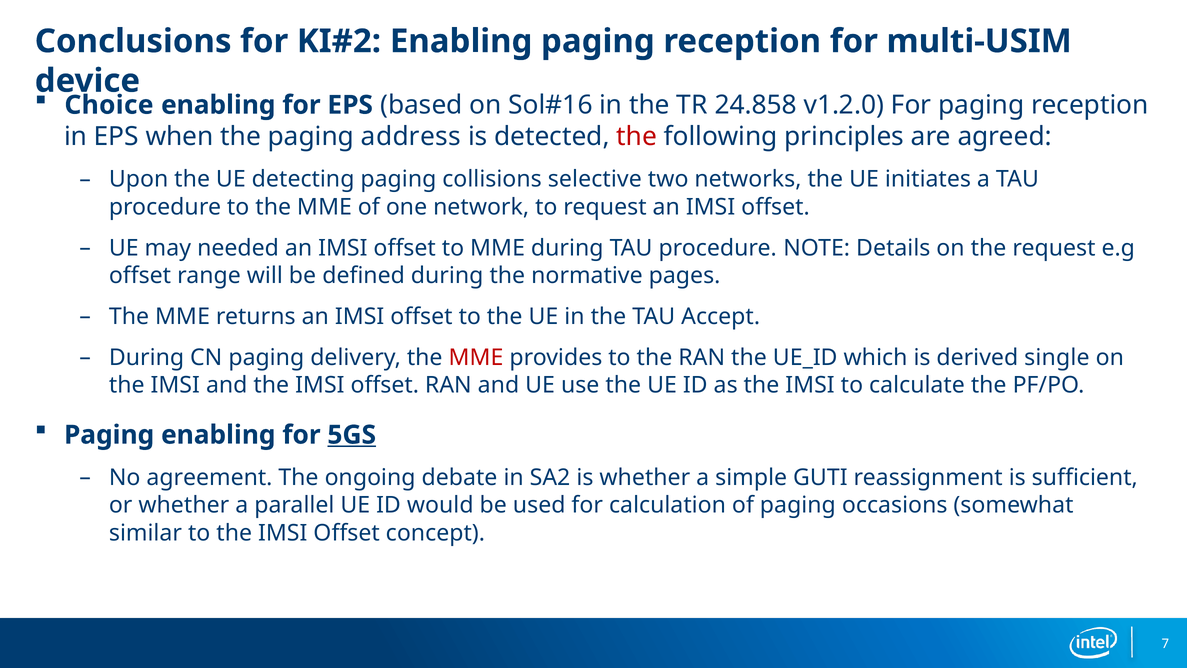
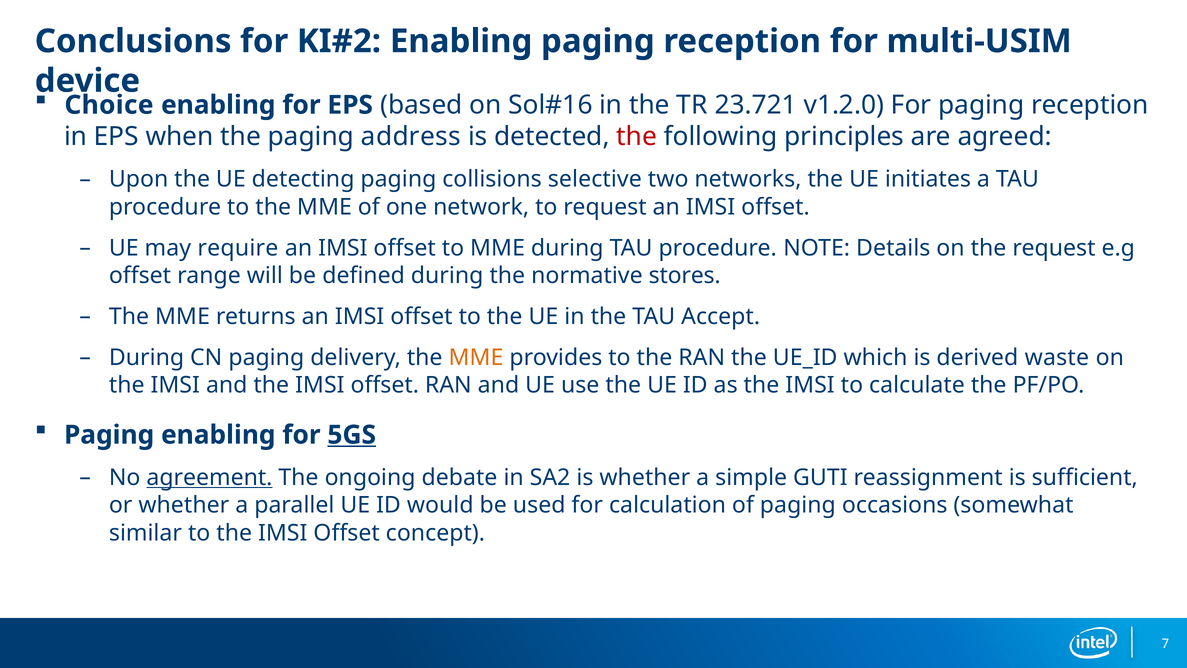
24.858: 24.858 -> 23.721 (756, 105)
needed: needed -> require (238, 248)
pages: pages -> stores (685, 276)
MME colour: red -> orange (476, 357)
single: single -> waste (1057, 357)
agreement underline: none -> present (209, 477)
